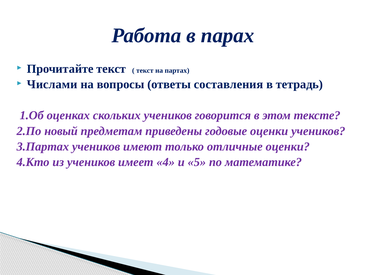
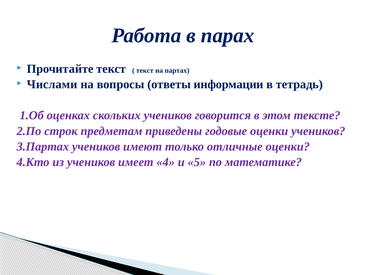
составления: составления -> информации (229, 84)
новый: новый -> строк (61, 131)
